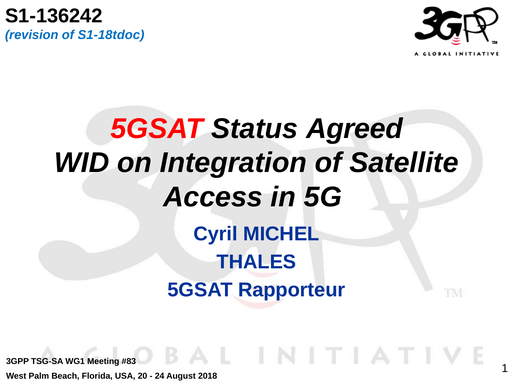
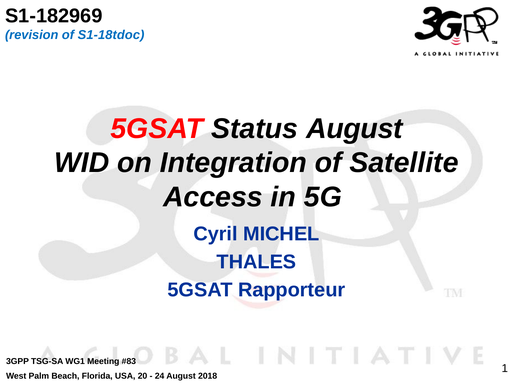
S1-136242: S1-136242 -> S1-182969 (54, 16)
Status Agreed: Agreed -> August (354, 129)
